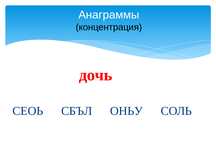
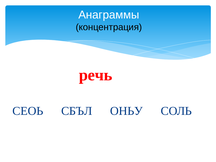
дочь: дочь -> речь (96, 75)
